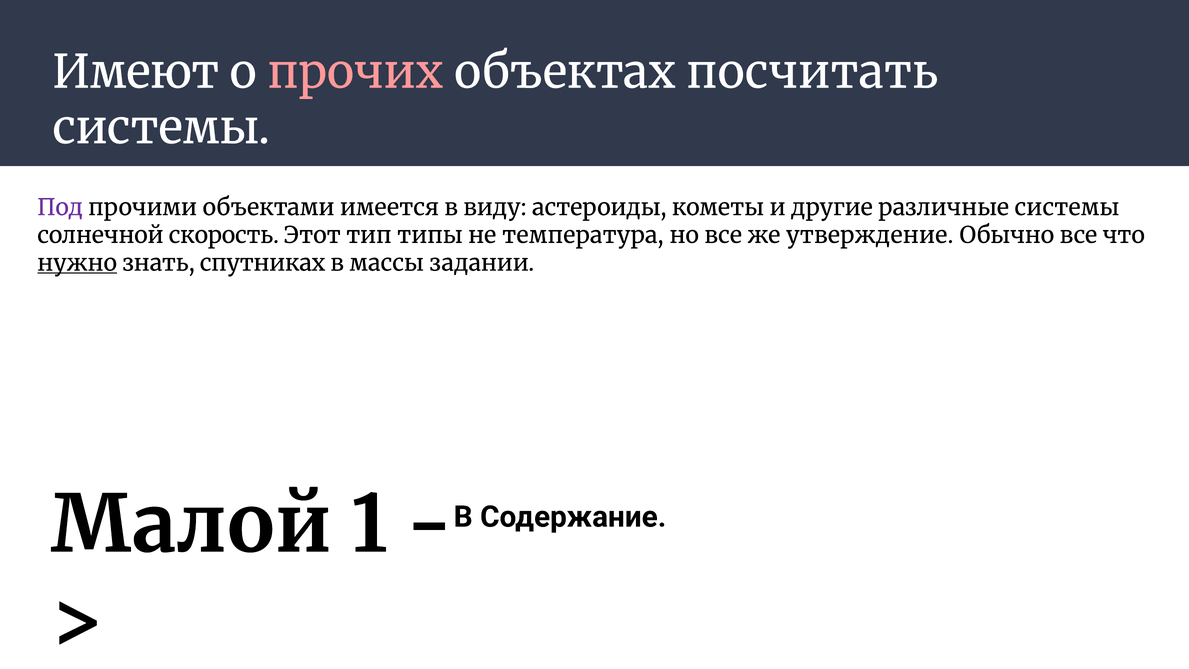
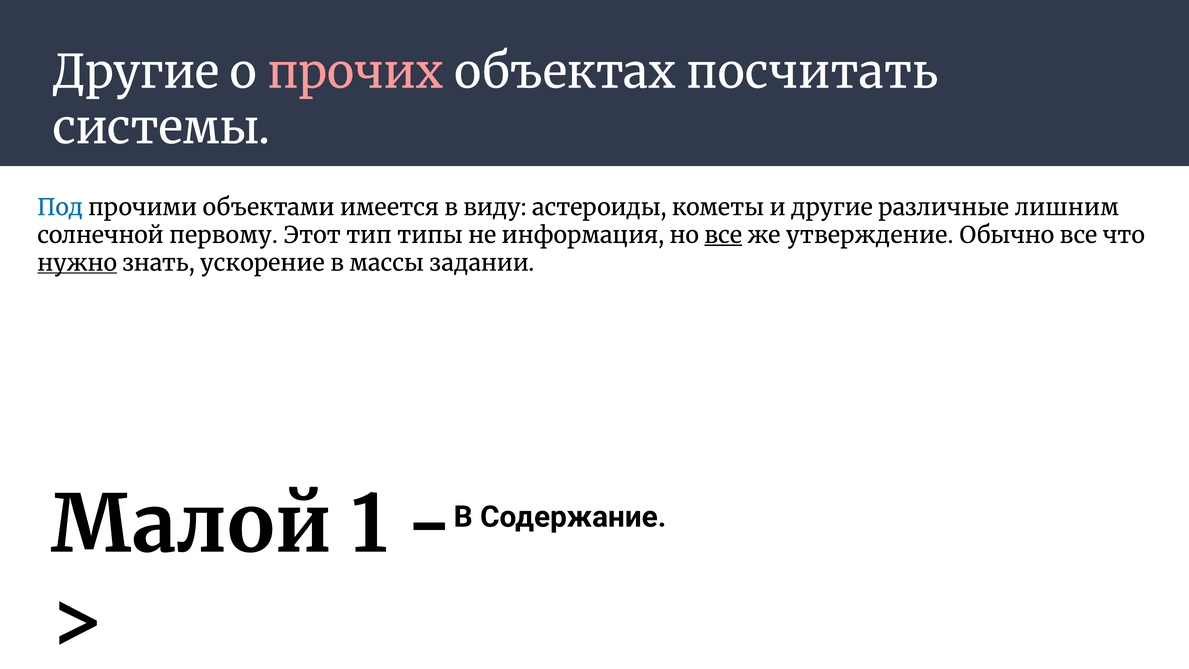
Имеют: Имеют -> Другие (136, 73)
Под colour: purple -> blue (60, 208)
различные системы: системы -> лишним (1067, 208)
скорость: скорость -> первому (224, 235)
температура: температура -> информация (583, 235)
все underline: none -> present (723, 235)
спутниках: спутниках -> ускорение (262, 263)
